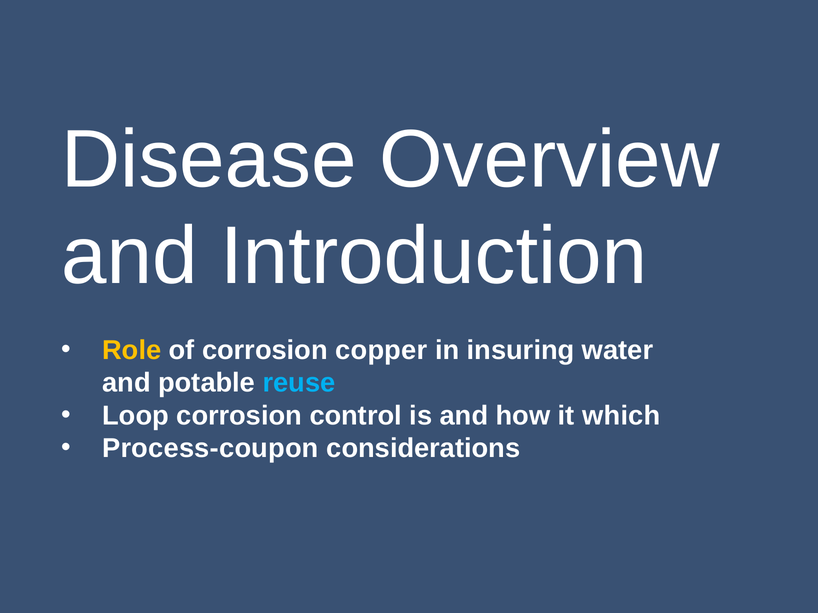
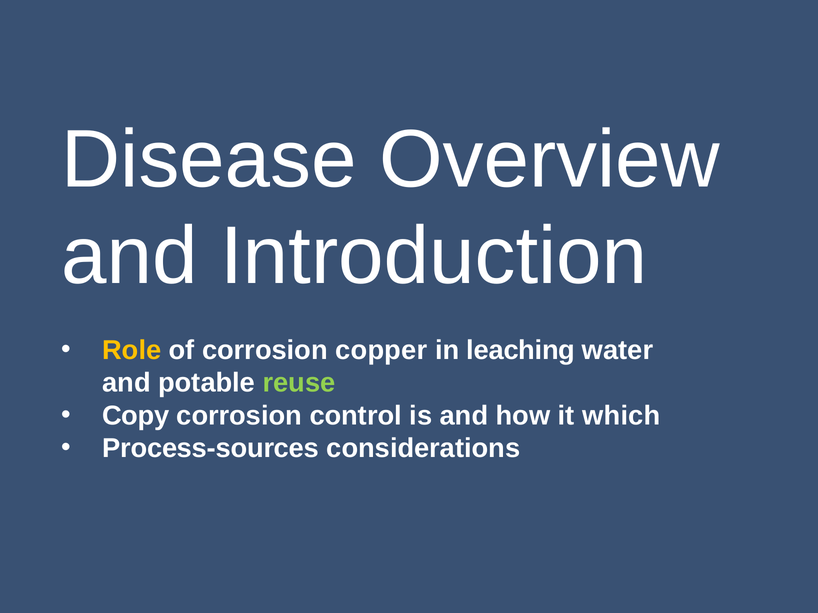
insuring: insuring -> leaching (521, 350)
reuse colour: light blue -> light green (299, 383)
Loop: Loop -> Copy (136, 416)
Process-coupon: Process-coupon -> Process-sources (211, 449)
